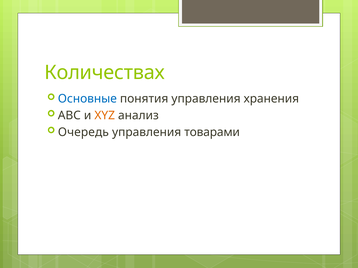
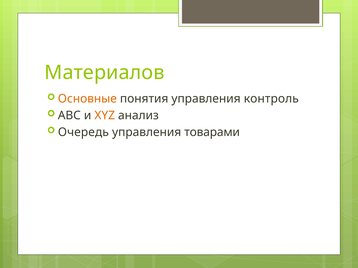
Количествах: Количествах -> Материалов (104, 73)
Основные colour: blue -> orange (87, 99)
хранения: хранения -> контроль (271, 99)
